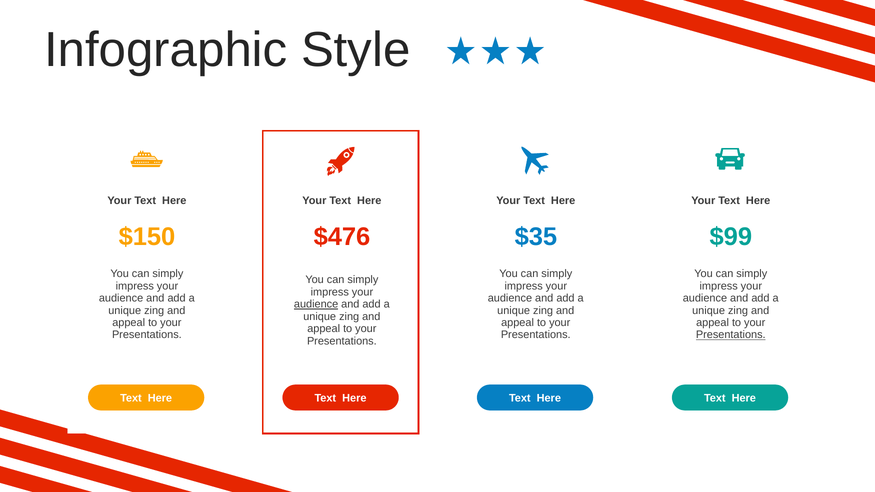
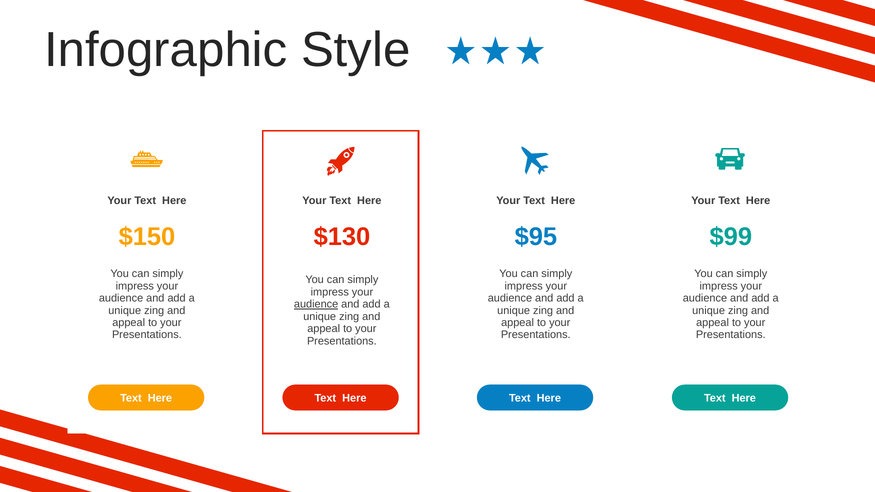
$476: $476 -> $130 (342, 237)
$35: $35 -> $95 (536, 237)
Presentations underline: present -> none (731, 335)
